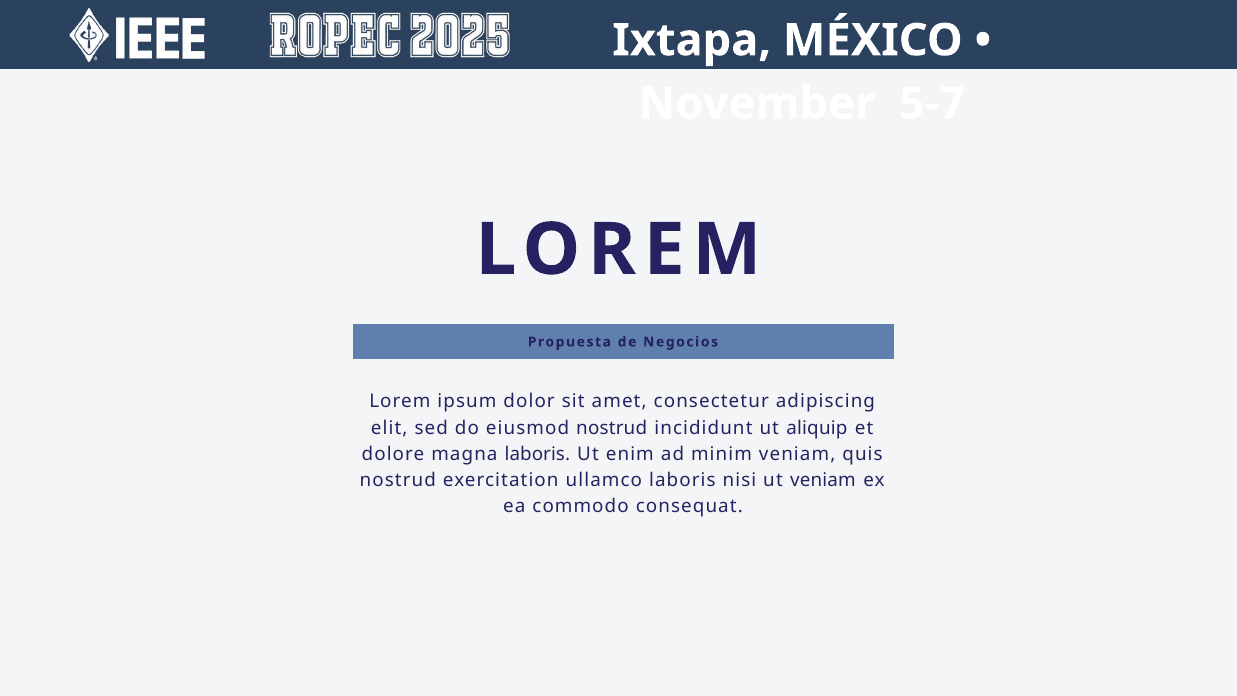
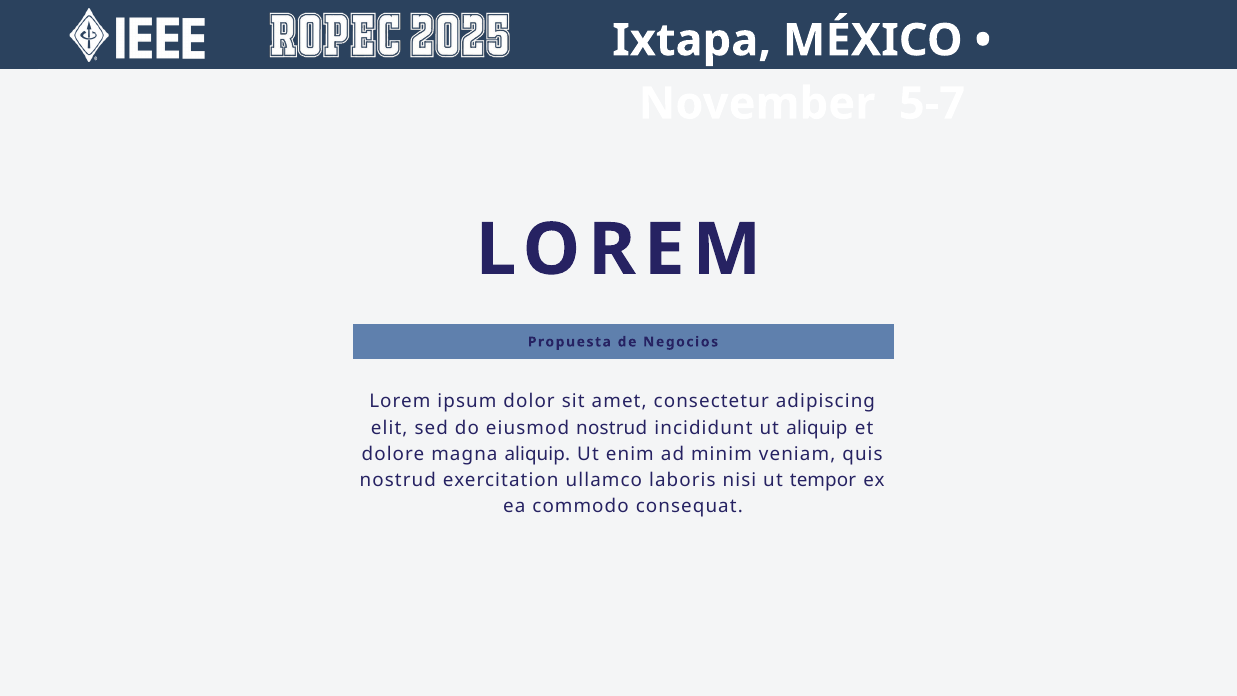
magna laboris: laboris -> aliquip (537, 454)
ut veniam: veniam -> tempor (823, 480)
